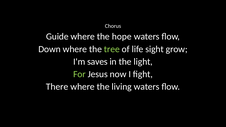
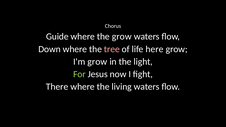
the hope: hope -> grow (122, 37)
tree colour: light green -> pink (112, 49)
sight: sight -> here (155, 49)
I'm saves: saves -> grow (97, 62)
